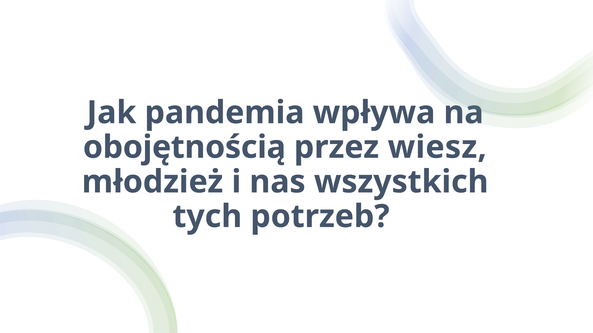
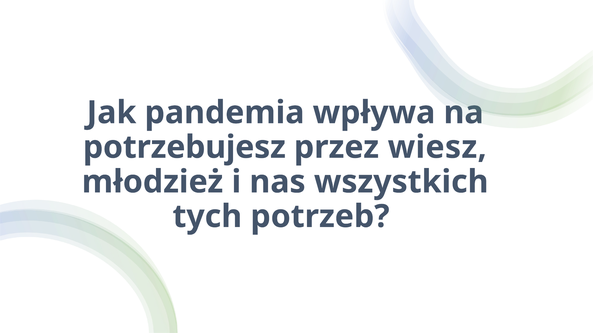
obojętnością: obojętnością -> potrzebujesz (184, 147)
